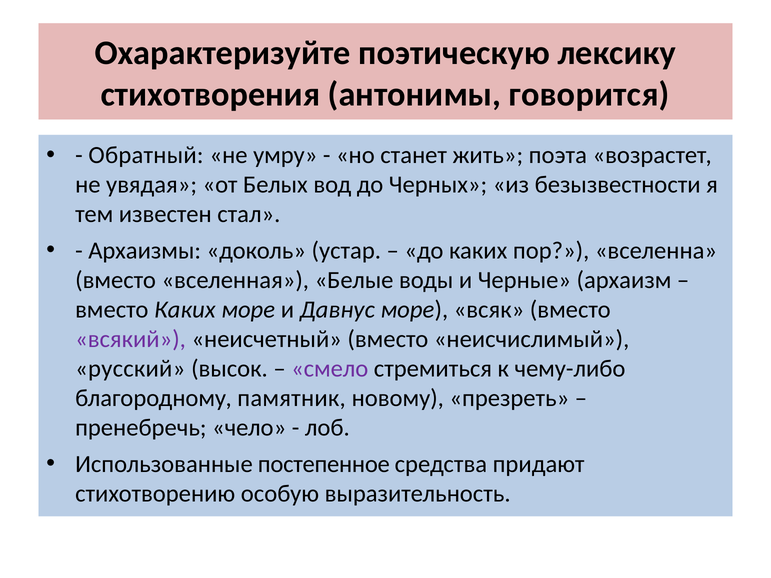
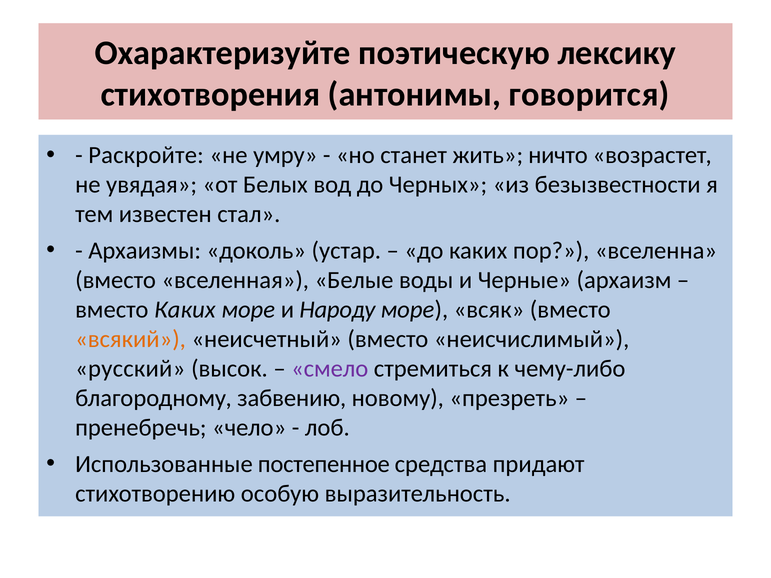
Обратный: Обратный -> Раскройте (146, 155)
поэта: поэта -> ничто (558, 155)
Давнус: Давнус -> Народу (337, 310)
всякий colour: purple -> orange (131, 339)
памятник: памятник -> забвению (292, 398)
